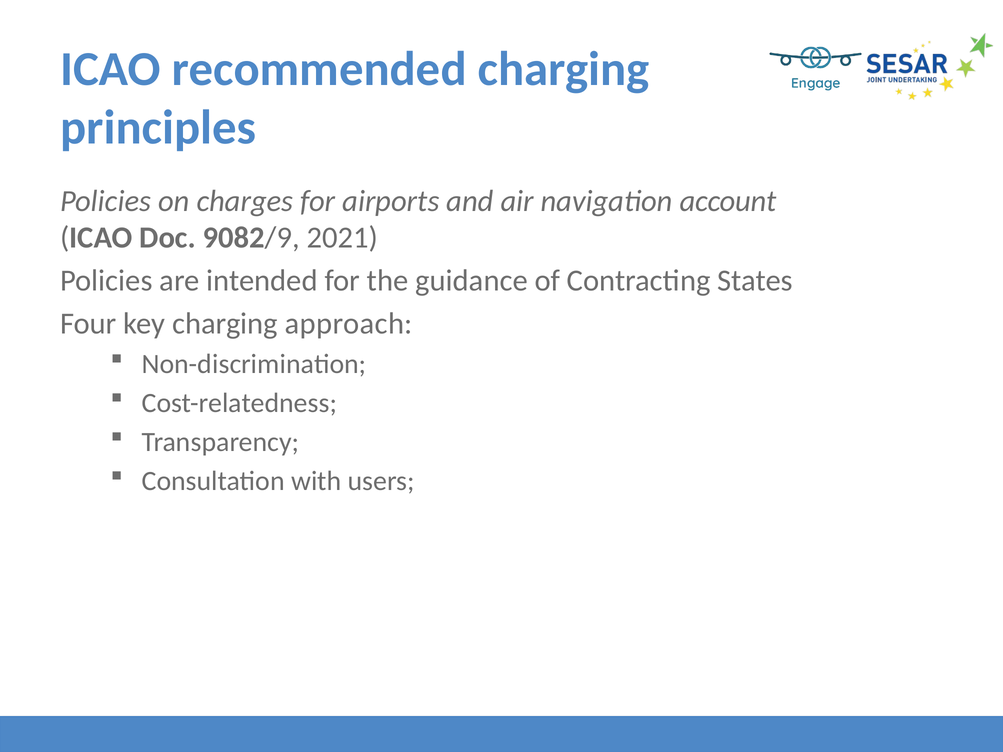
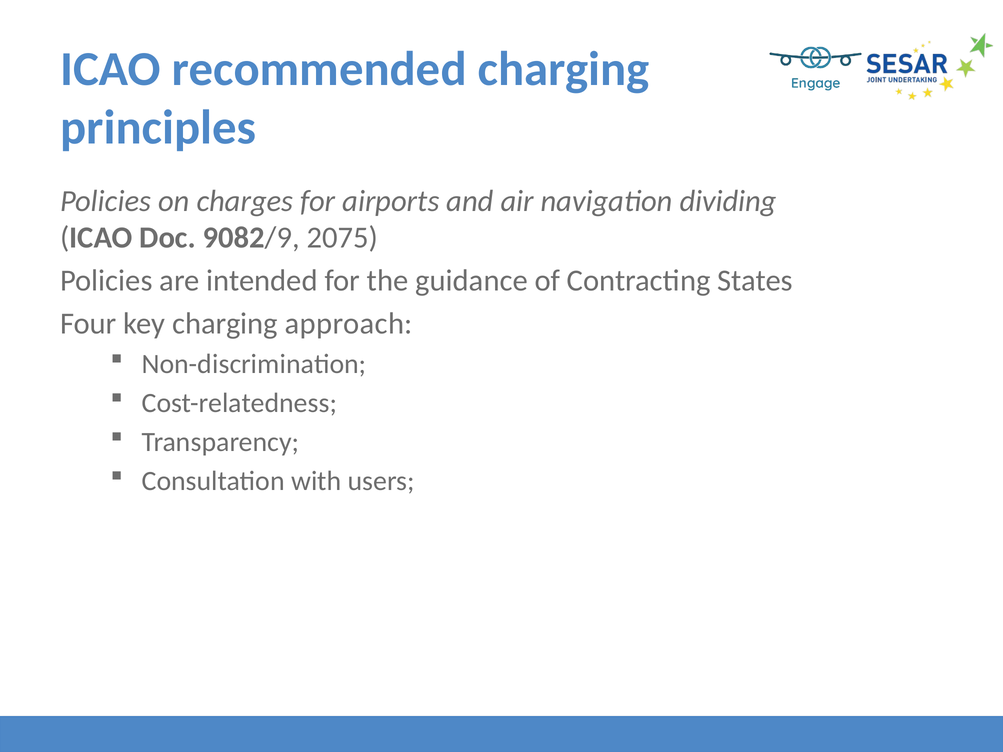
account: account -> dividing (728, 201)
2021: 2021 -> 2075 (342, 238)
